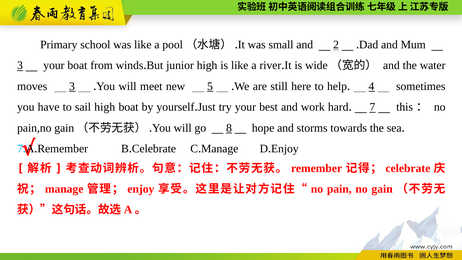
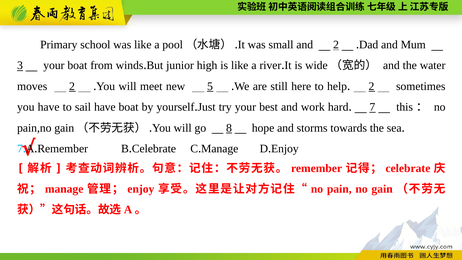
moves 3: 3 -> 2 (72, 86)
4: 4 -> 2 (371, 86)
sail high: high -> have (105, 107)
